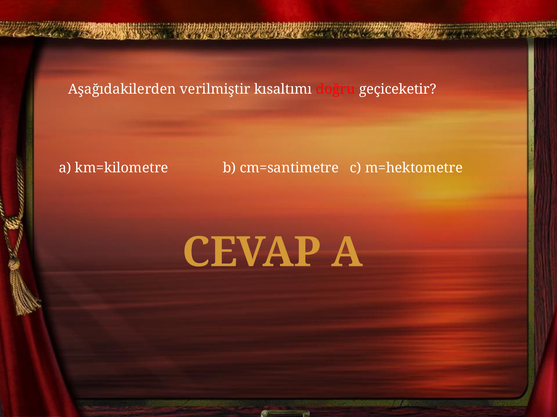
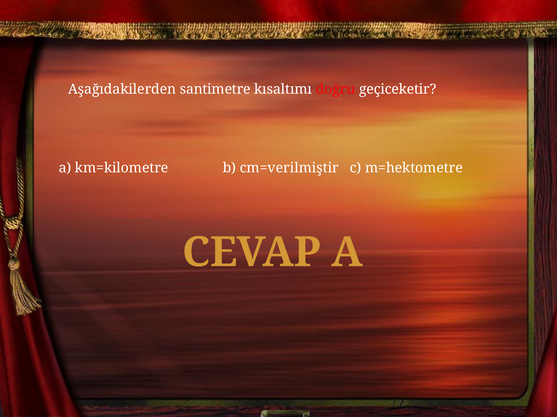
verilmiştir: verilmiştir -> santimetre (215, 89)
cm=santimetre: cm=santimetre -> cm=verilmiştir (289, 168)
